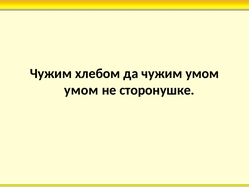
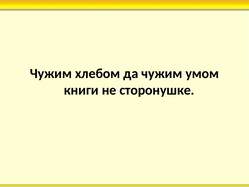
умом: умом -> книги (81, 90)
